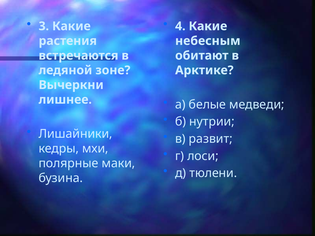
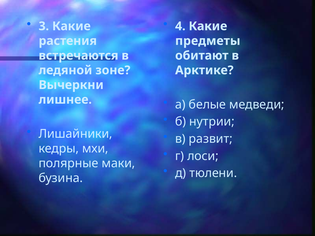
небесным: небесным -> предметы (208, 41)
